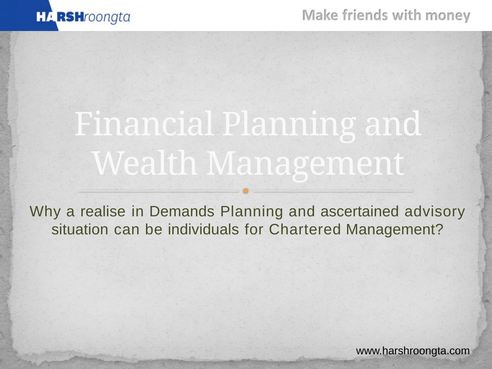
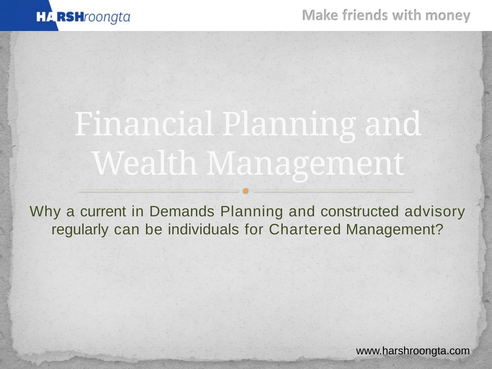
realise: realise -> current (103, 212)
ascertained: ascertained -> constructed (360, 212)
situation: situation -> regularly (80, 230)
